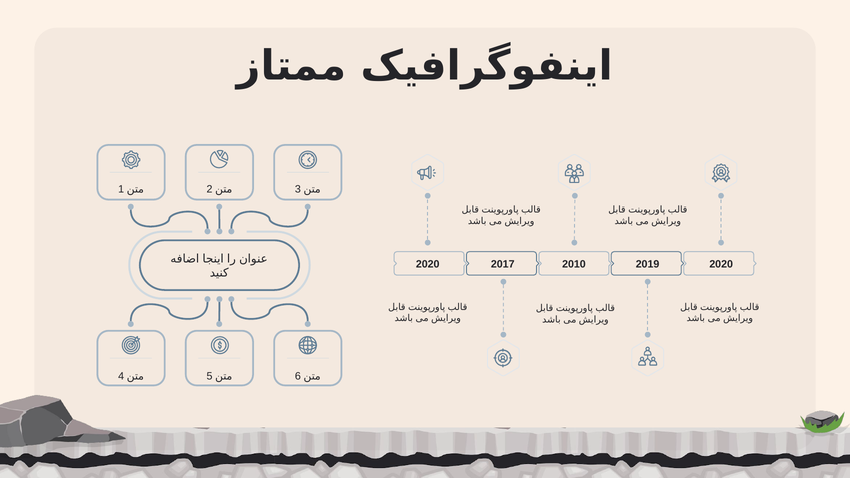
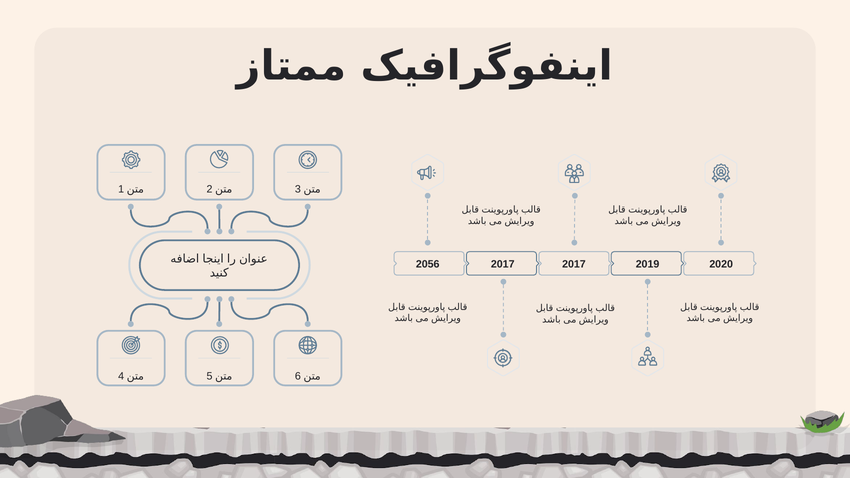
2020: 2020 -> 2056 (428, 264)
2017 2010: 2010 -> 2017 (574, 264)
